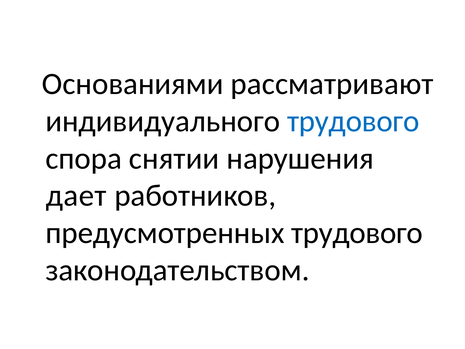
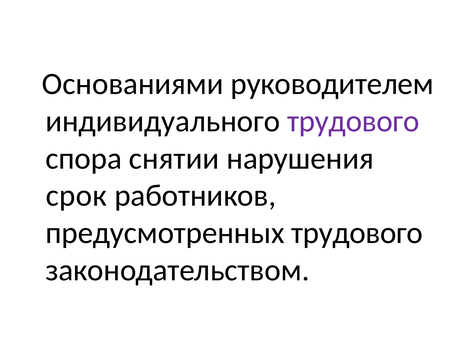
рассматривают: рассматривают -> руководителем (332, 84)
трудового colour: blue -> purple (353, 121)
дает: дает -> срок (76, 196)
